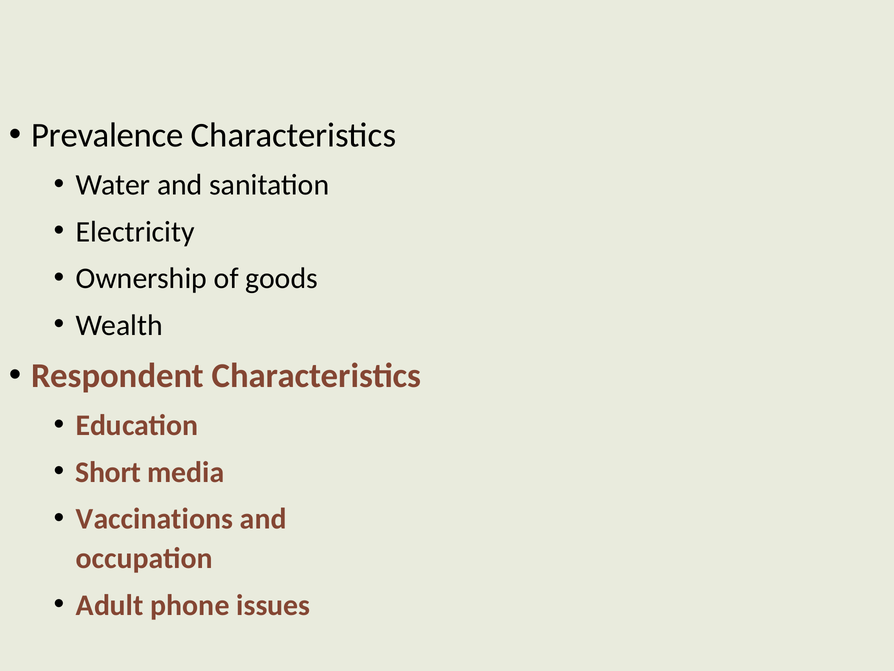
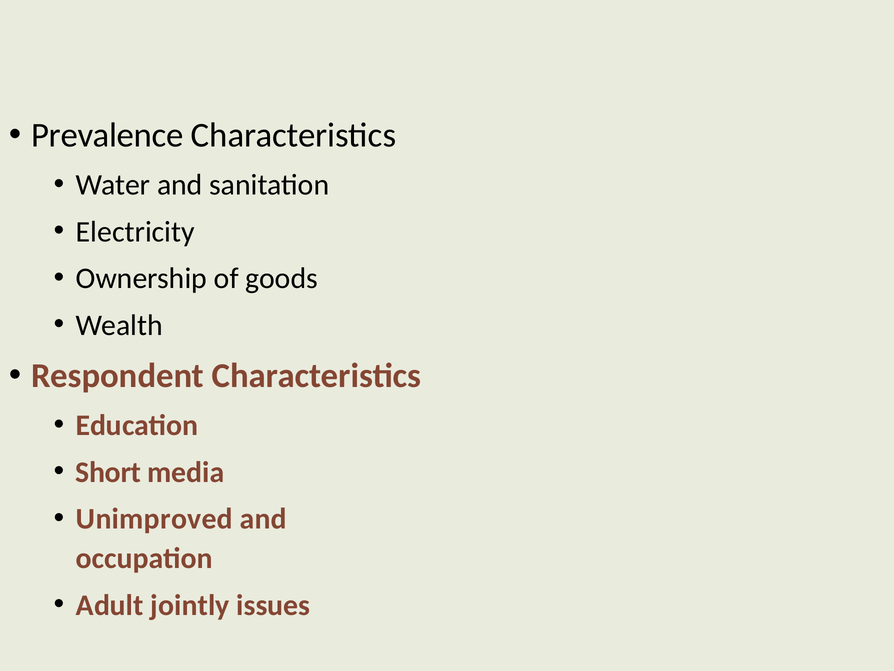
Vaccinations: Vaccinations -> Unimproved (154, 519)
phone: phone -> jointly (190, 605)
